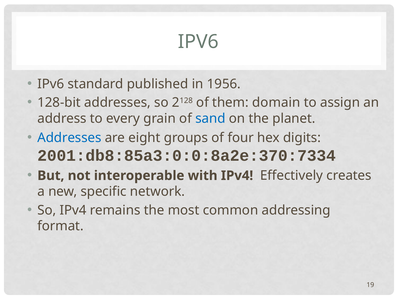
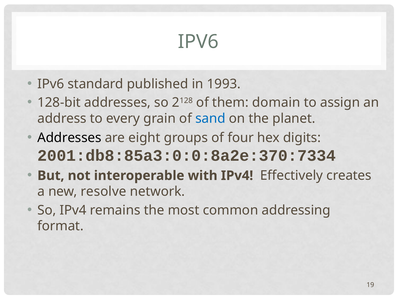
1956: 1956 -> 1993 (224, 84)
Addresses colour: blue -> black (69, 137)
specific: specific -> resolve (103, 191)
